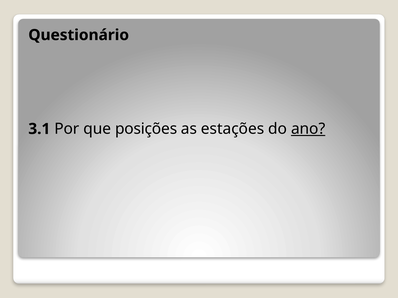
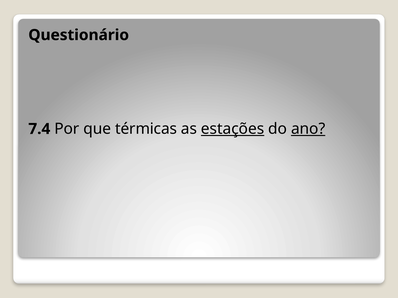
3.1: 3.1 -> 7.4 (39, 129)
posições: posições -> térmicas (146, 129)
estações underline: none -> present (233, 129)
